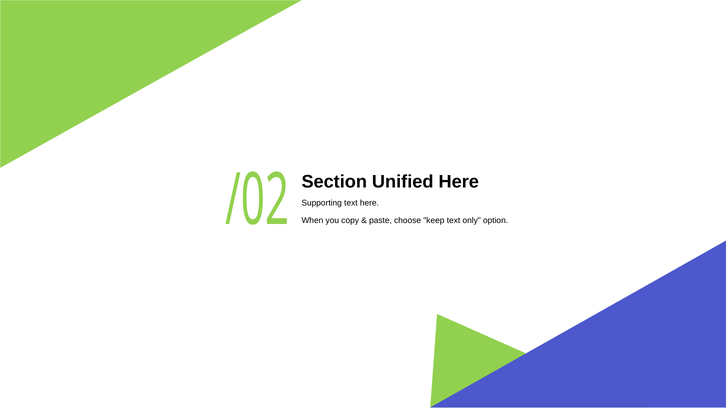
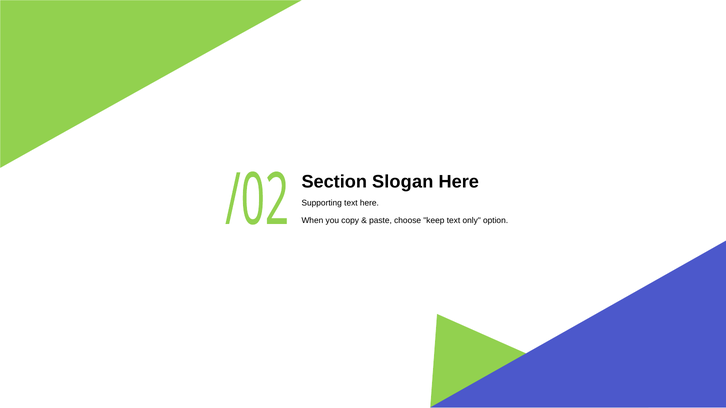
Unified: Unified -> Slogan (403, 182)
